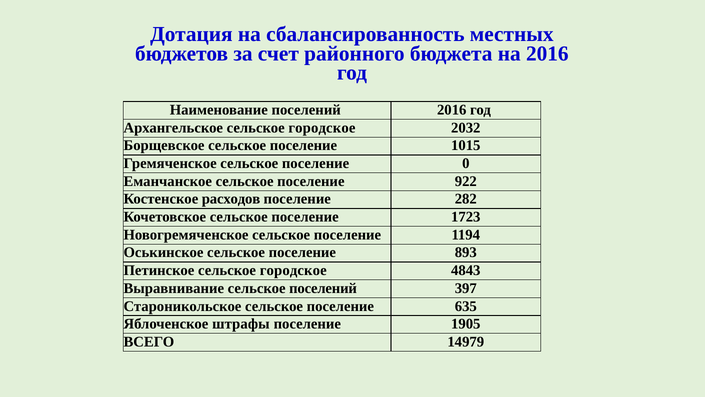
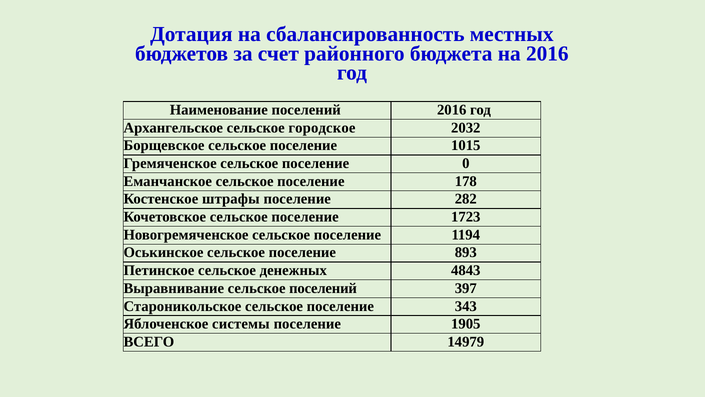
922: 922 -> 178 (466, 181)
расходов: расходов -> штрафы (231, 199)
Петинское сельское городское: городское -> денежных (293, 270)
635: 635 -> 343 (466, 306)
штрафы: штрафы -> системы (241, 324)
